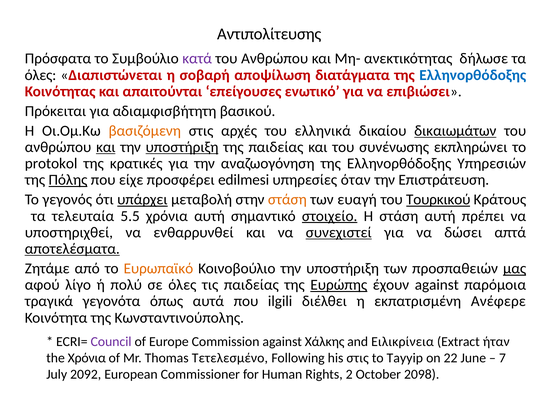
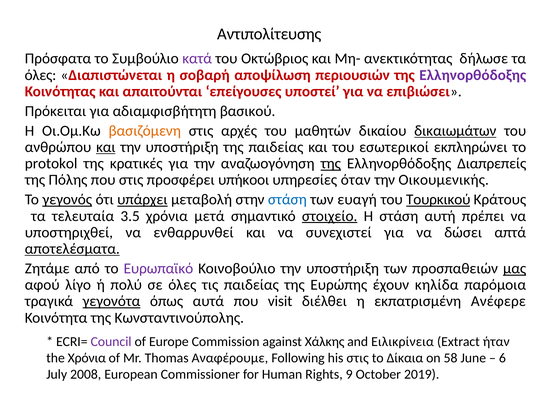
Ανθρώπου: Ανθρώπου -> Οκτώβριος (275, 59)
διατάγματα: διατάγματα -> περιουσιών (353, 75)
Ελληνορθόδοξης colour: blue -> purple (473, 75)
ενωτικό: ενωτικό -> υποστεί (312, 91)
ελληνικά: ελληνικά -> μαθητών (323, 131)
υποστήριξη underline: present -> none (182, 147)
συνένωσης: συνένωσης -> εσωτερικοί (394, 147)
της underline: none -> present (331, 164)
Υπηρεσιών: Υπηρεσιών -> Διαπρεπείς (492, 164)
Πόλης underline: present -> none (68, 180)
που είχε: είχε -> στις (131, 180)
edilmesi: edilmesi -> υπήκοοι (244, 180)
Επιστράτευση: Επιστράτευση -> Οικουμενικής (444, 180)
γεγονός underline: none -> present (67, 200)
στάση colour: orange -> blue (287, 200)
5.5: 5.5 -> 3.5 (130, 216)
χρόνια αυτή: αυτή -> μετά (209, 216)
συνεχιστεί underline: present -> none (339, 233)
Ευρωπαϊκό colour: orange -> purple (158, 269)
Ευρώπης underline: present -> none (339, 285)
έχουν against: against -> κηλίδα (437, 285)
γεγονότα underline: none -> present (111, 301)
ilgili: ilgili -> visit (280, 301)
Τετελεσμένο: Τετελεσμένο -> Αναφέρουμε (230, 358)
Tayyip: Tayyip -> Δίκαια (405, 358)
22: 22 -> 58 (451, 358)
7: 7 -> 6 (502, 358)
2092: 2092 -> 2008 (86, 375)
2: 2 -> 9 (349, 375)
2098: 2098 -> 2019 (422, 375)
